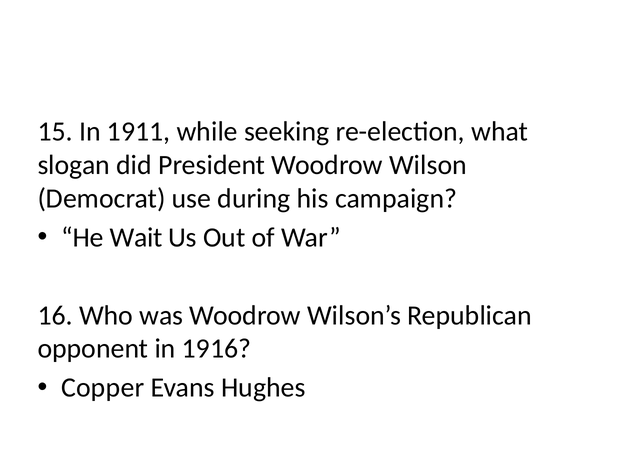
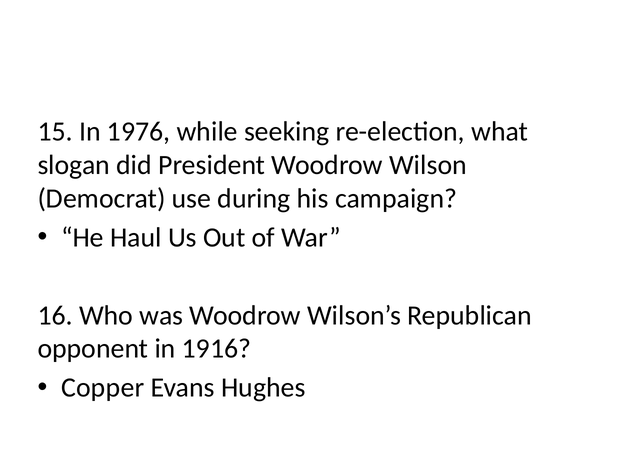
1911: 1911 -> 1976 (139, 131)
Wait: Wait -> Haul (136, 237)
